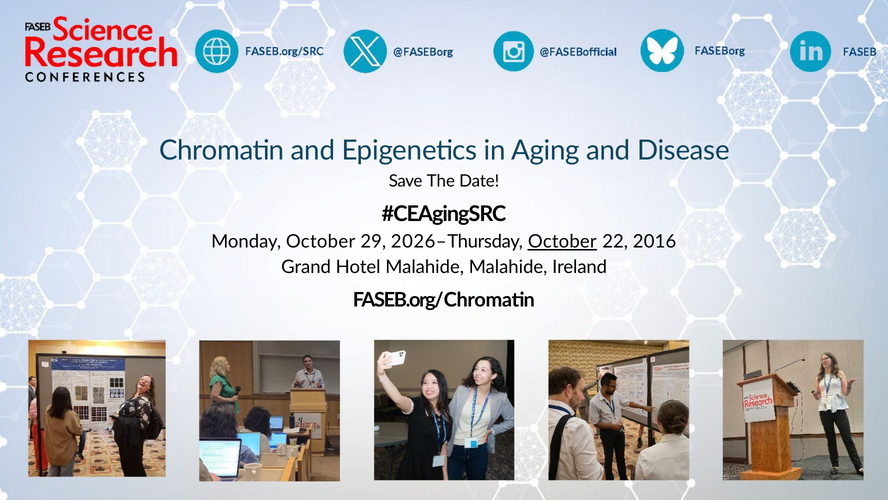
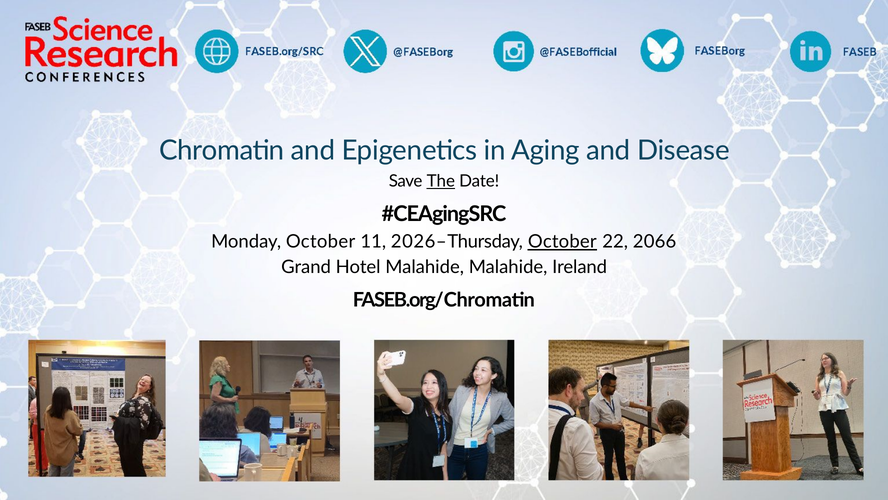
The underline: none -> present (441, 181)
29: 29 -> 11 (373, 242)
2016: 2016 -> 2066 (655, 242)
